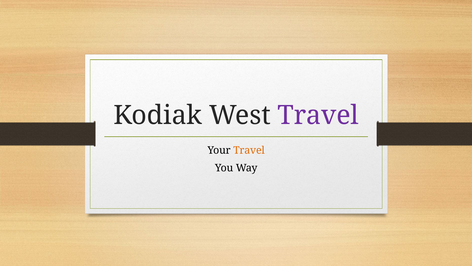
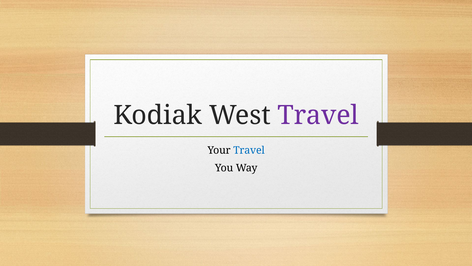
Travel colour: orange -> blue (249, 150)
